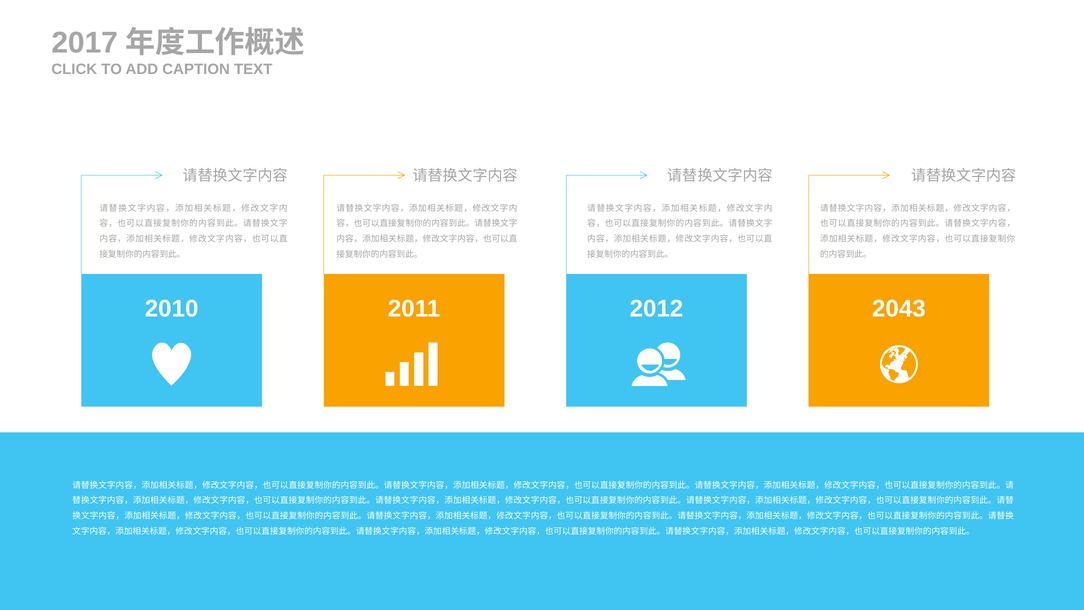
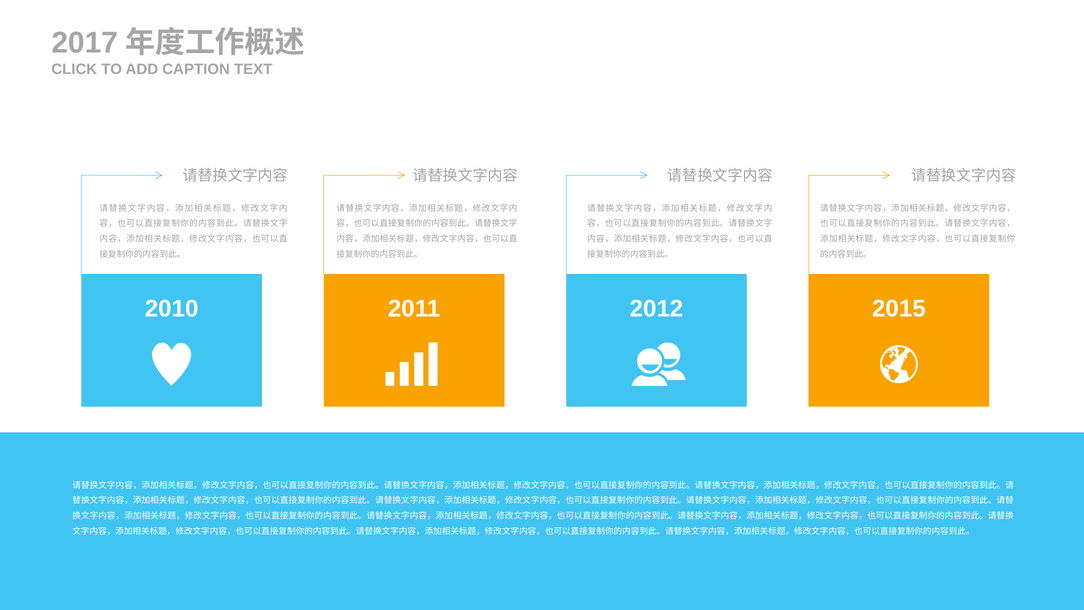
2043: 2043 -> 2015 (899, 309)
